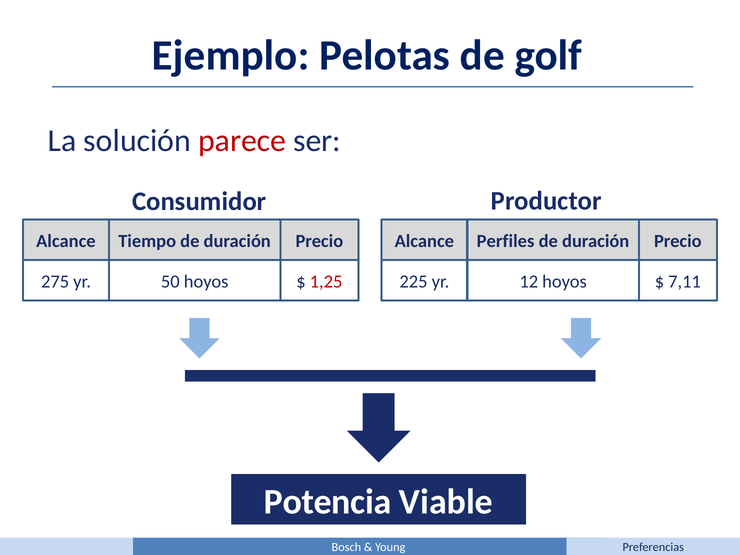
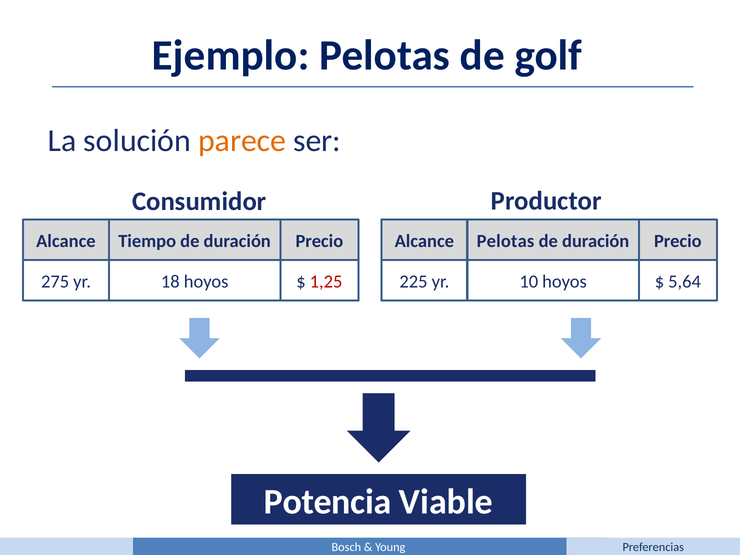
parece colour: red -> orange (242, 141)
Alcance Perfiles: Perfiles -> Pelotas (506, 241)
50: 50 -> 18 (170, 282)
12: 12 -> 10 (529, 282)
7,11: 7,11 -> 5,64 (685, 282)
